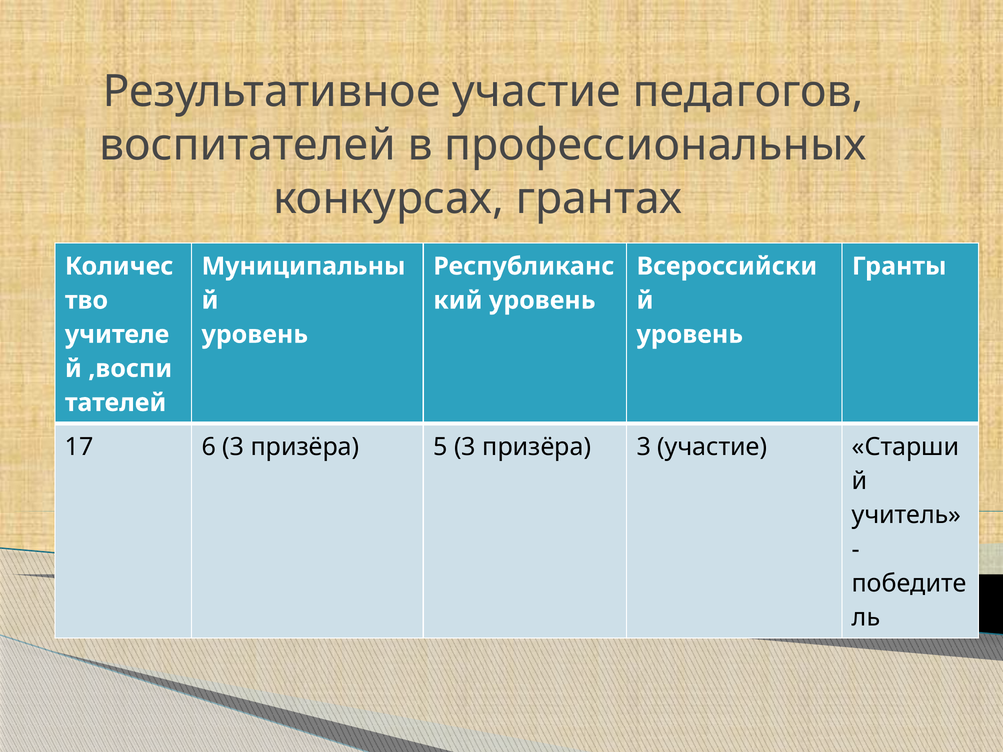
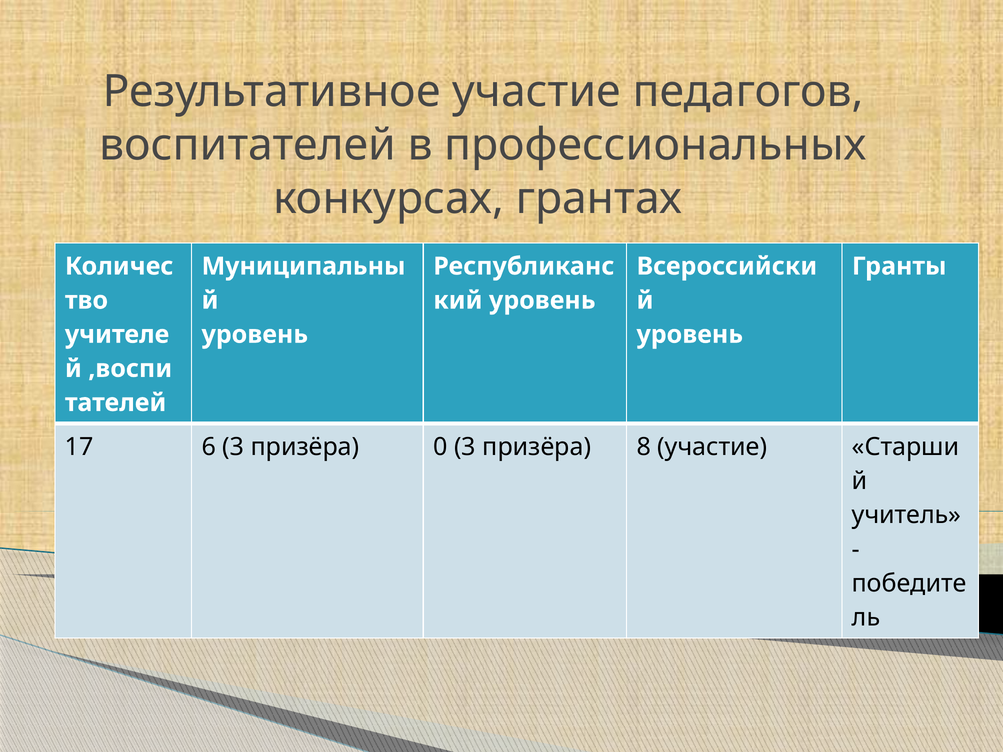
5: 5 -> 0 (440, 447)
призёра 3: 3 -> 8 (644, 447)
